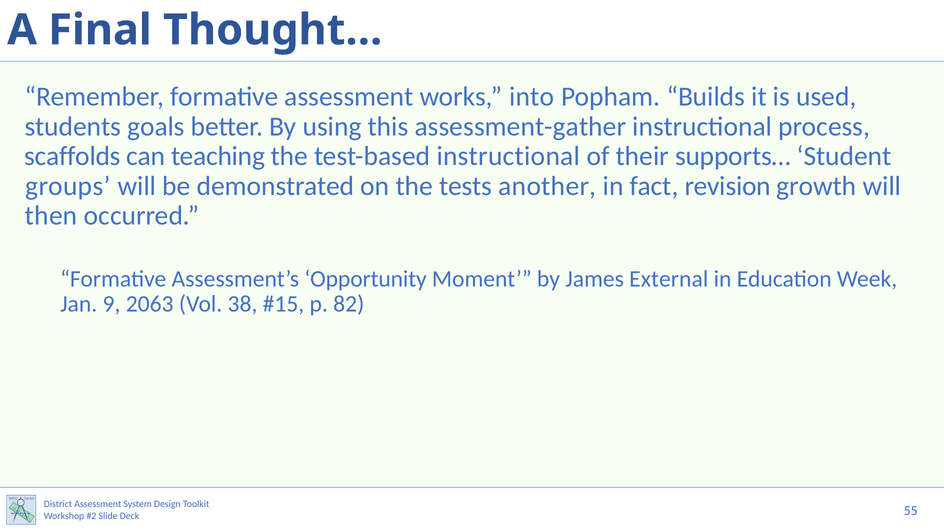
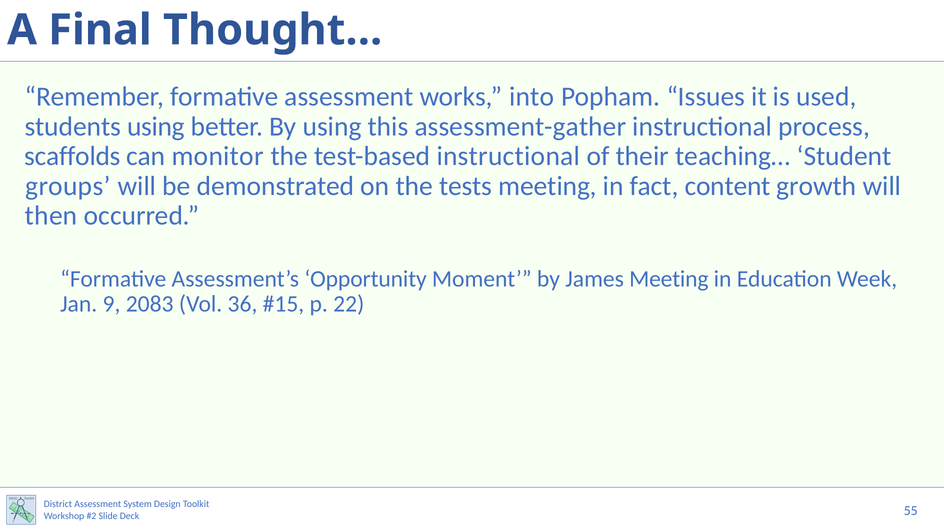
Builds: Builds -> Issues (706, 97)
students goals: goals -> using (156, 127)
teaching: teaching -> monitor (218, 156)
supports…: supports… -> teaching… (733, 156)
tests another: another -> meeting (548, 186)
revision: revision -> content (728, 186)
James External: External -> Meeting (669, 279)
2063: 2063 -> 2083 (150, 304)
38: 38 -> 36 (243, 304)
82: 82 -> 22 (349, 304)
